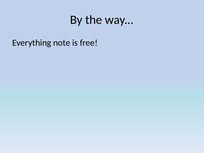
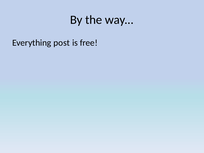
note: note -> post (62, 43)
